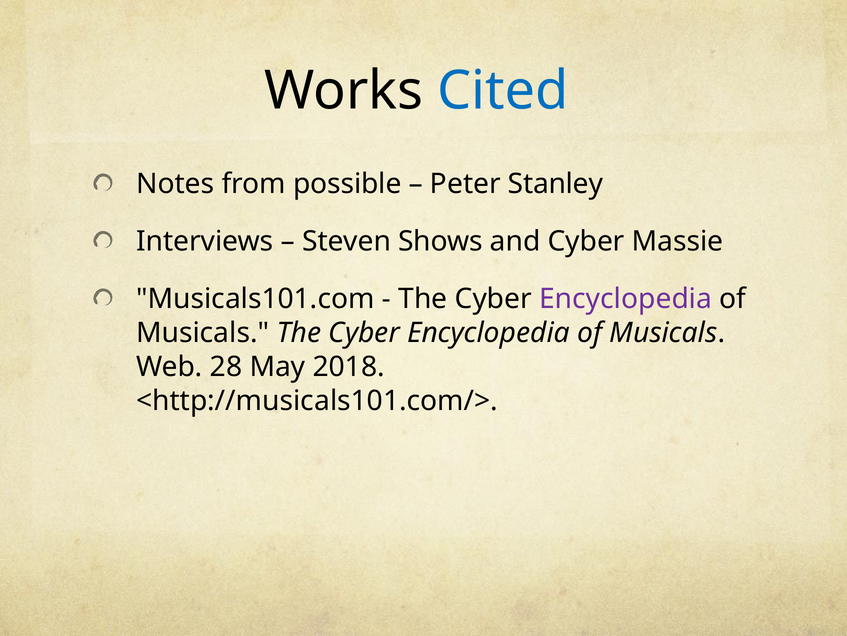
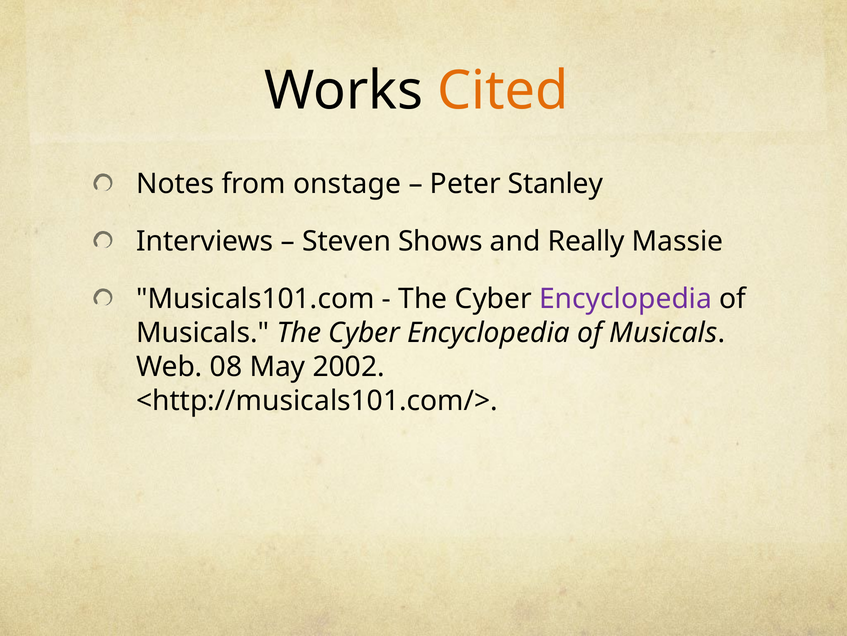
Cited colour: blue -> orange (503, 91)
possible: possible -> onstage (347, 184)
and Cyber: Cyber -> Really (586, 241)
28: 28 -> 08 (226, 366)
2018: 2018 -> 2002 (349, 366)
